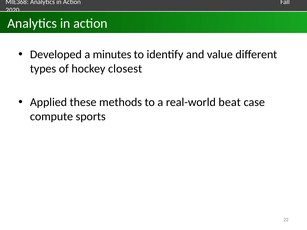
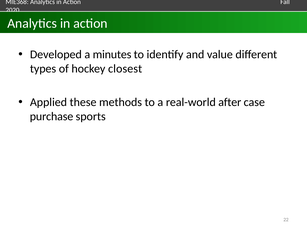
beat: beat -> after (230, 102)
compute: compute -> purchase (52, 117)
